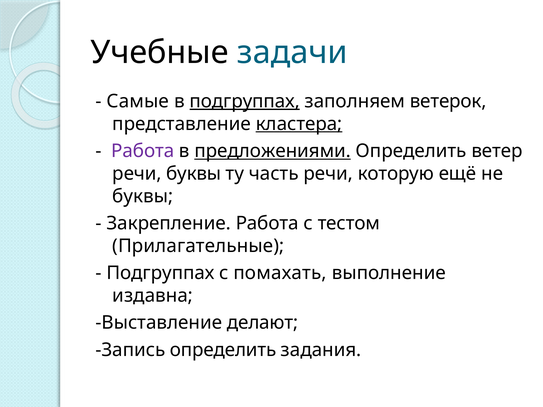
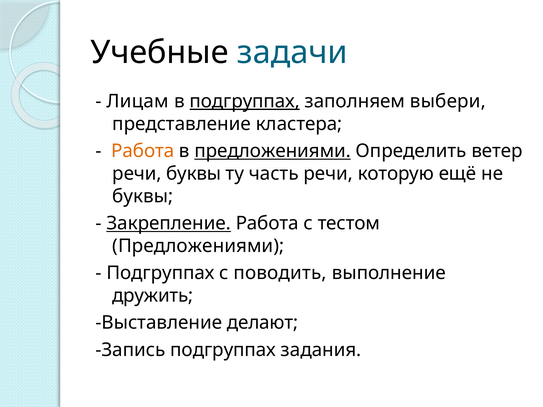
Самые: Самые -> Лицам (138, 101)
ветерок: ветерок -> выбери (448, 101)
кластера underline: present -> none (299, 124)
Работа colour: purple -> orange (143, 151)
Закрепление underline: none -> present (169, 223)
Прилагательные: Прилагательные -> Предложениями (198, 246)
помахать: помахать -> поводить (280, 273)
издавна: издавна -> дружить (153, 296)
Запись определить: определить -> подгруппах (223, 350)
